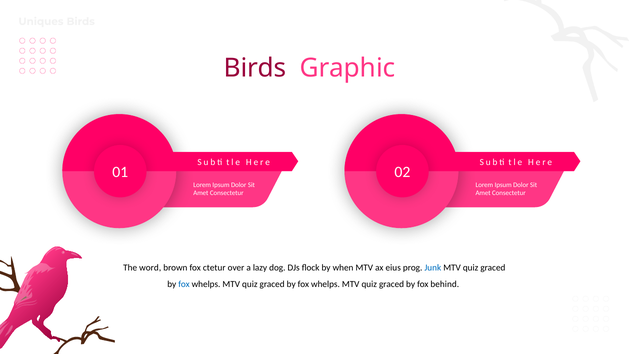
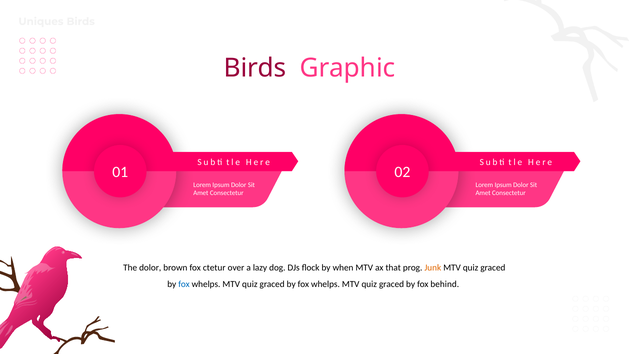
word: word -> dolor (150, 268)
eius: eius -> that (393, 268)
Junk colour: blue -> orange (433, 268)
